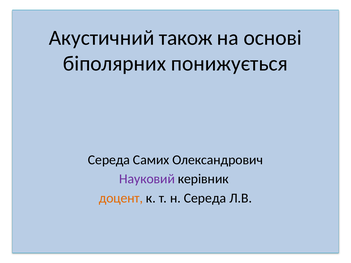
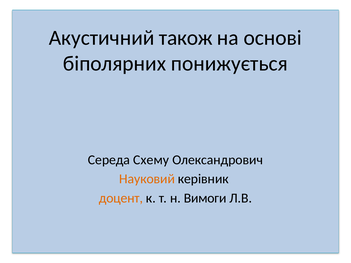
Самих: Самих -> Схему (151, 160)
Науковий colour: purple -> orange (147, 179)
н Середа: Середа -> Вимоги (205, 198)
